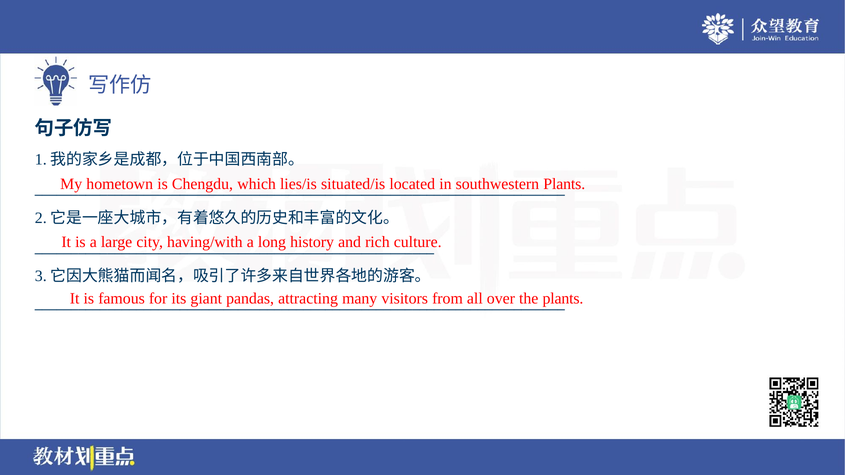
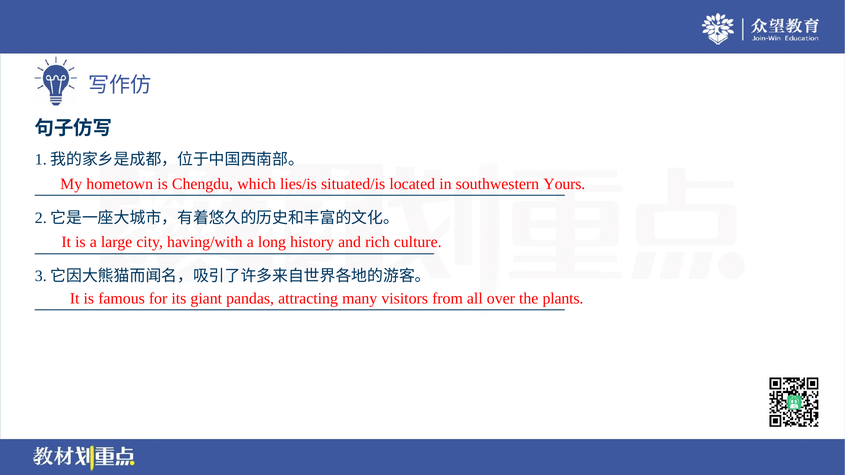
Plants: Plants -> Yours (564, 184)
